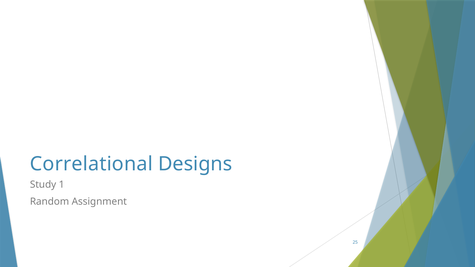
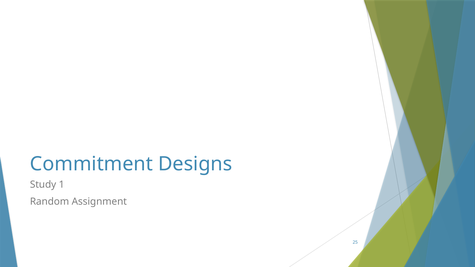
Correlational: Correlational -> Commitment (92, 164)
